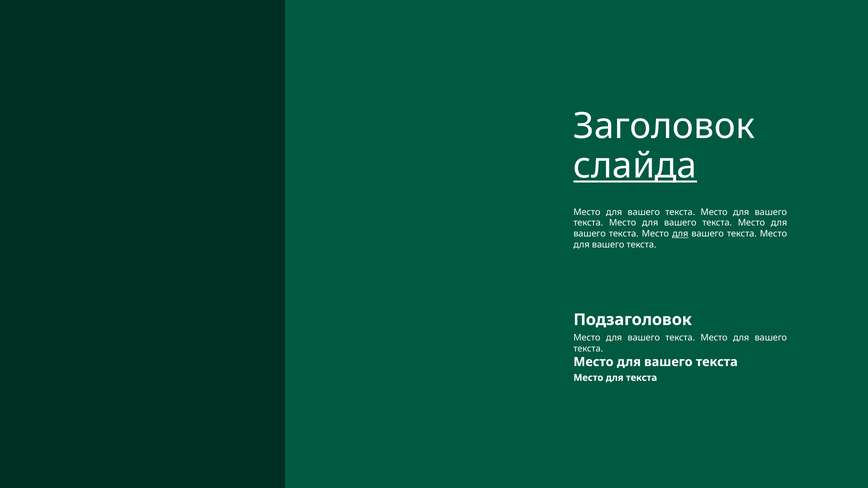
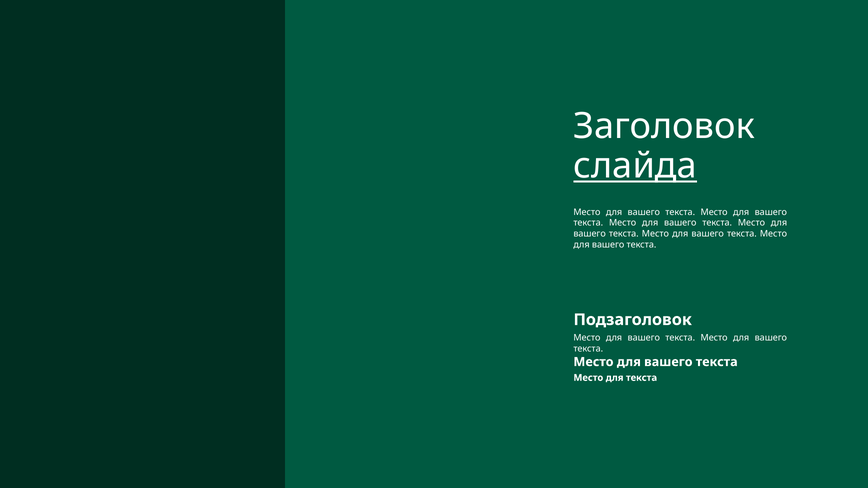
для underline: present -> none (680, 234)
